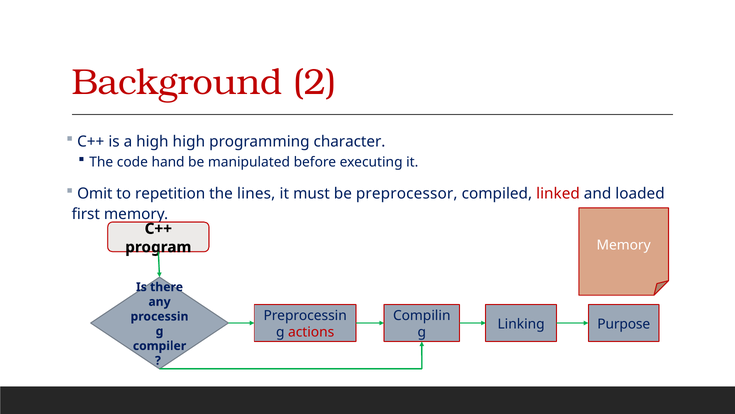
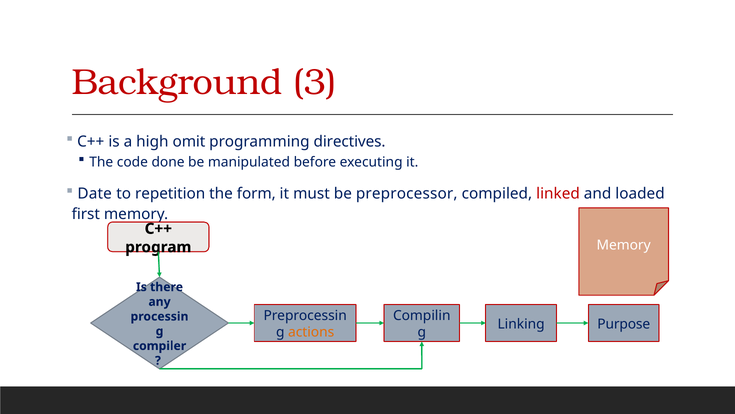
2: 2 -> 3 (315, 82)
high high: high -> omit (189, 141)
character: character -> directives (350, 141)
hand: hand -> done (168, 162)
Omit: Omit -> Date (95, 193)
lines: lines -> form (256, 193)
actions colour: red -> orange (311, 332)
